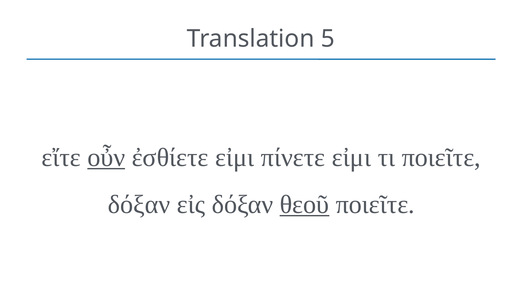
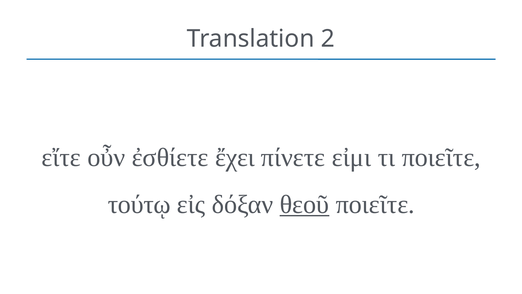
5: 5 -> 2 (328, 39)
οὖν underline: present -> none (106, 157)
ἐσθίετε εἰμι: εἰμι -> ἔχει (235, 157)
δόξαν: δόξαν -> τούτῳ (139, 204)
